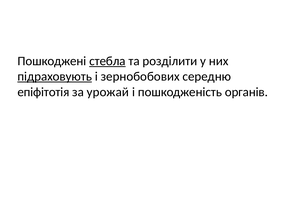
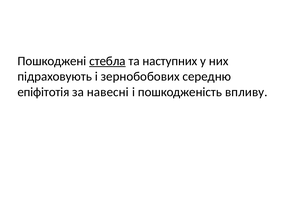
розділити: розділити -> наступних (170, 61)
підраховують underline: present -> none (55, 77)
урожай: урожай -> навесні (108, 92)
органів: органів -> впливу (246, 92)
